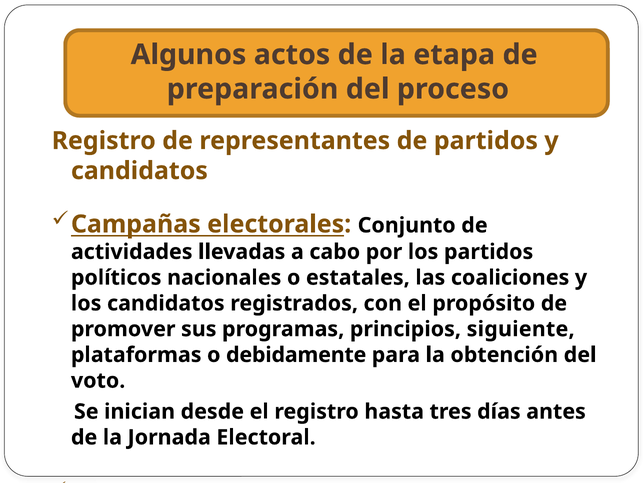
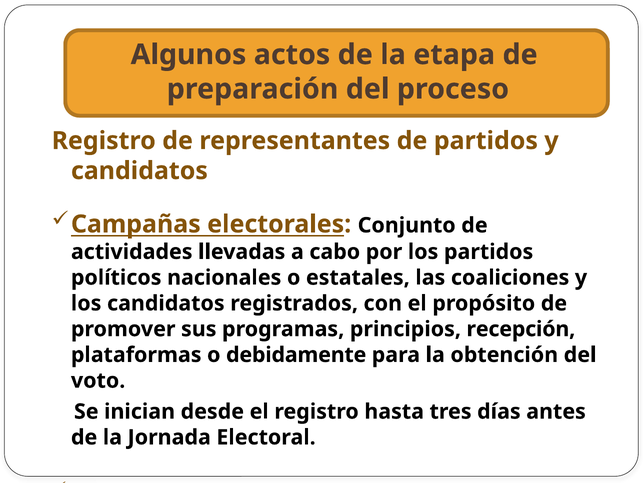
siguiente: siguiente -> recepción (521, 329)
